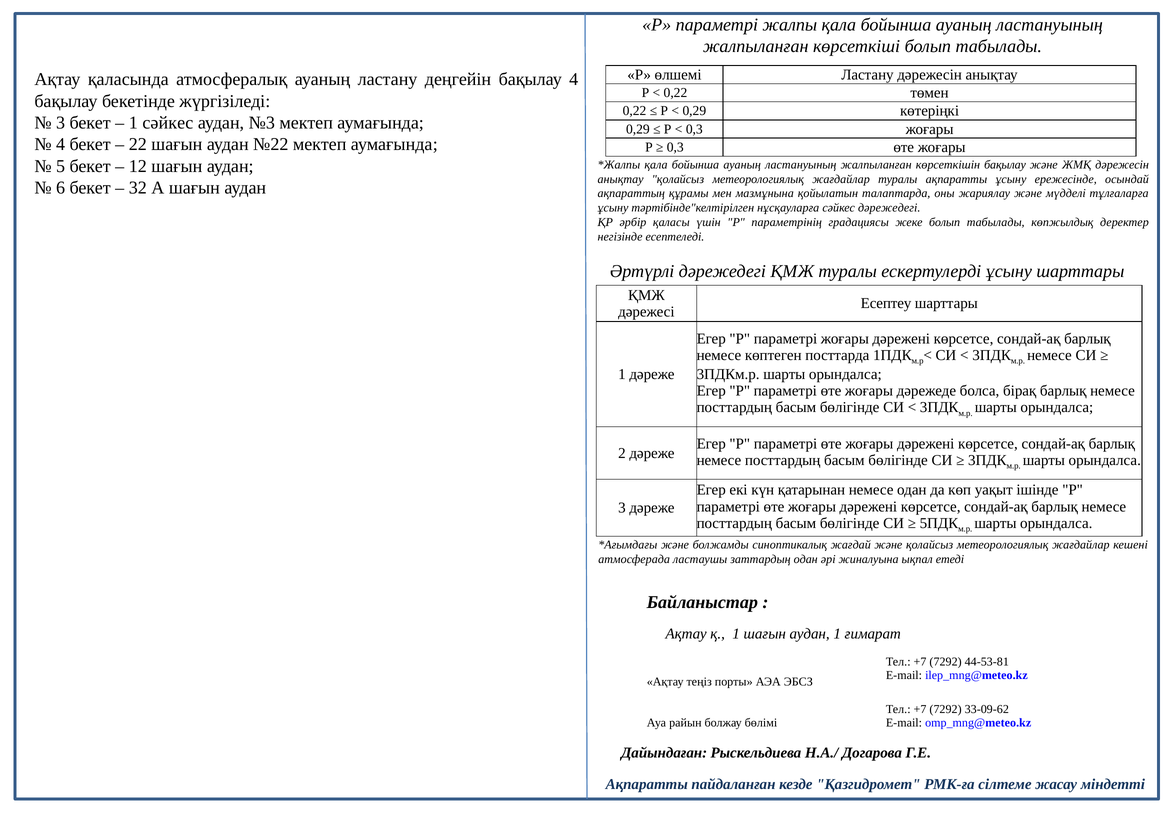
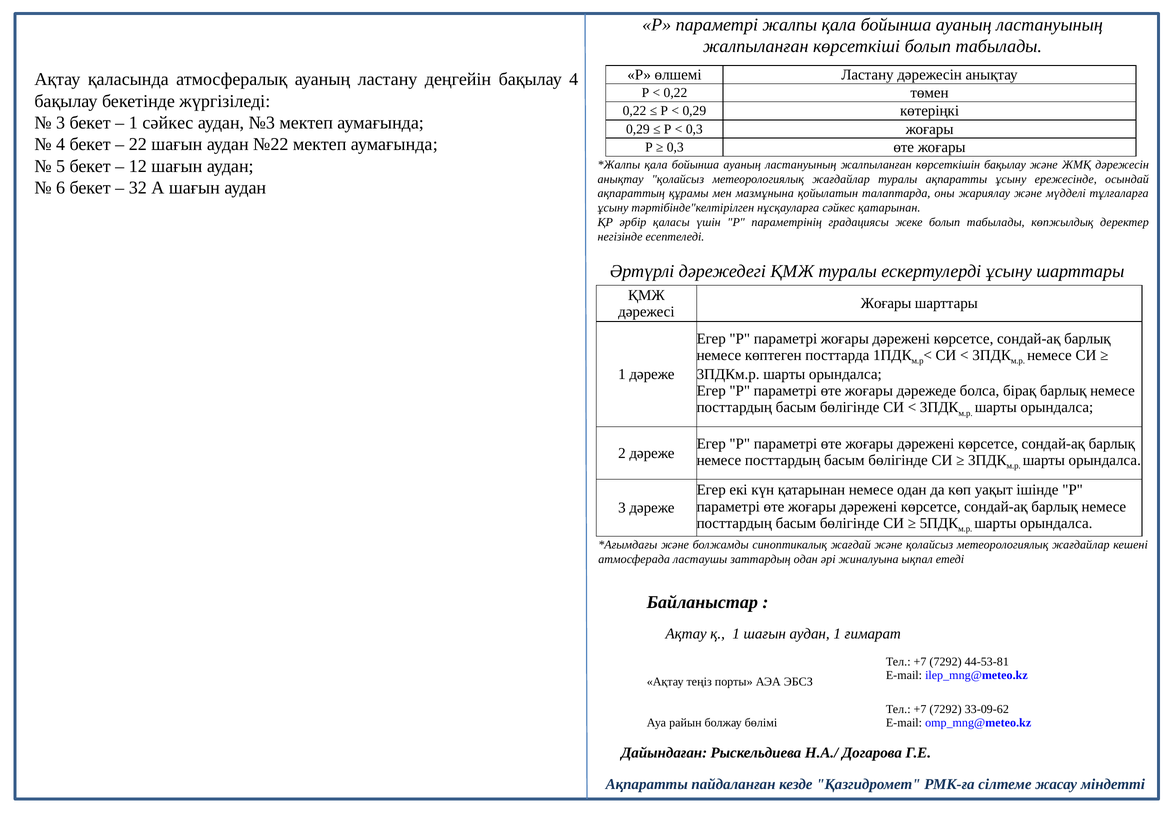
сәйкес дәрежедегі: дәрежедегі -> қатарынан (889, 208)
Есептеу: Есептеу -> Жоғары (886, 303)
